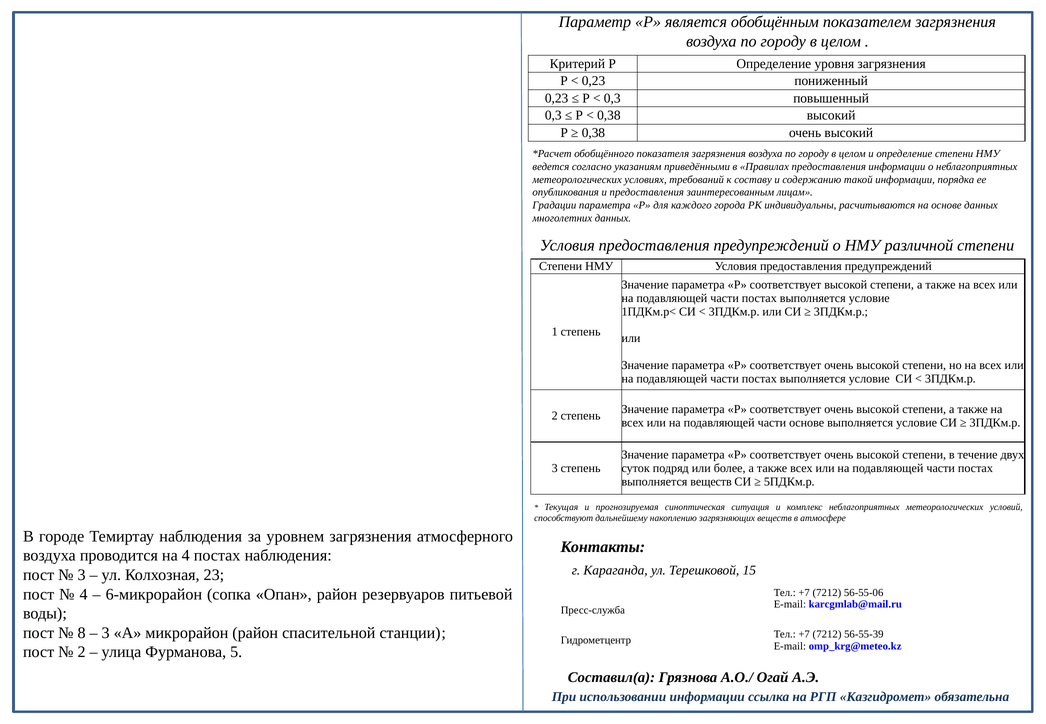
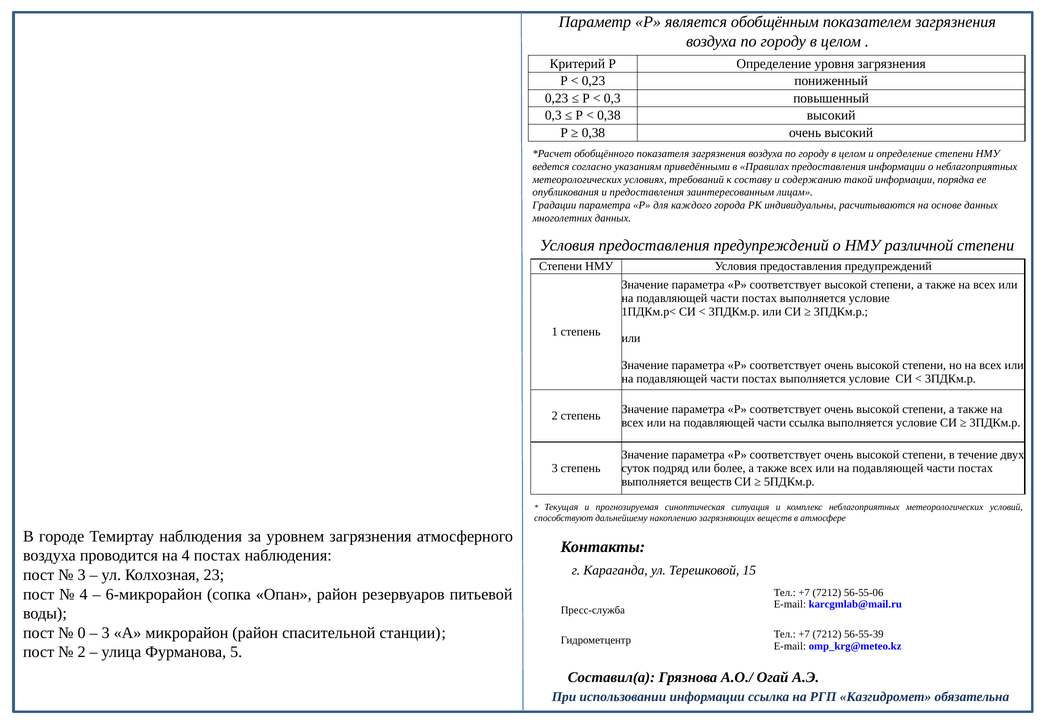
части основе: основе -> ссылка (807, 423)
8: 8 -> 0 (82, 633)
